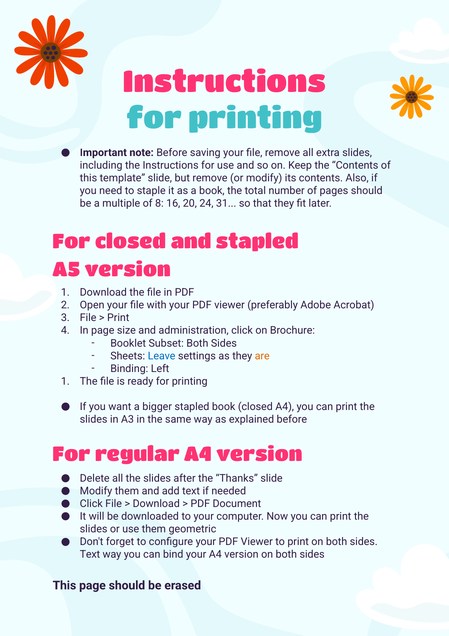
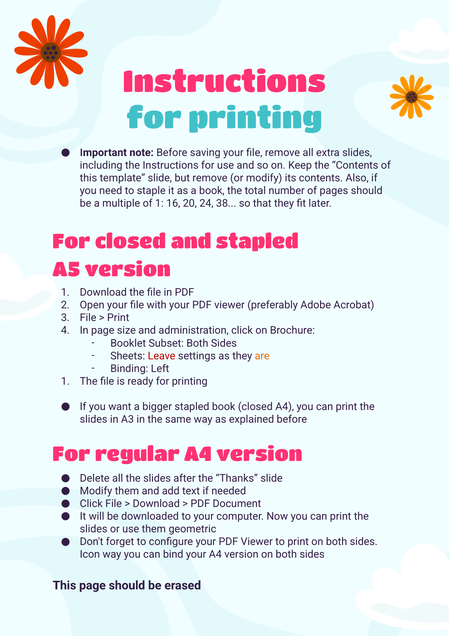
of 8: 8 -> 1 (159, 203)
31: 31 -> 38 (226, 203)
Leave colour: blue -> red (162, 355)
Text: Text -> Icon (90, 554)
